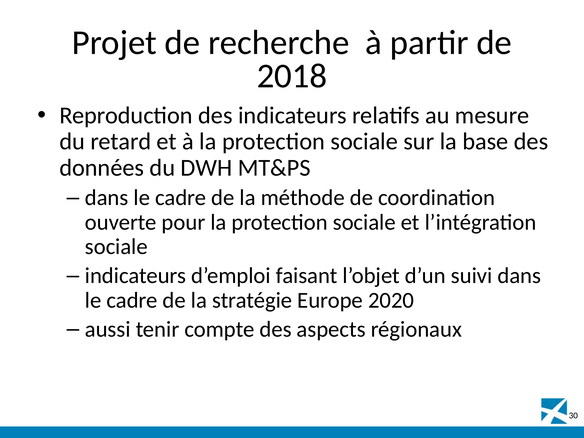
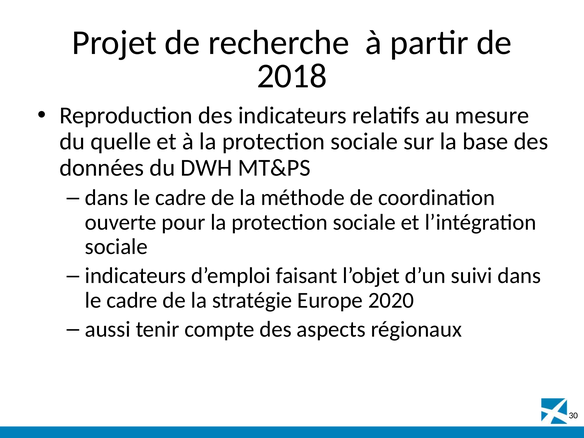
retard: retard -> quelle (121, 142)
